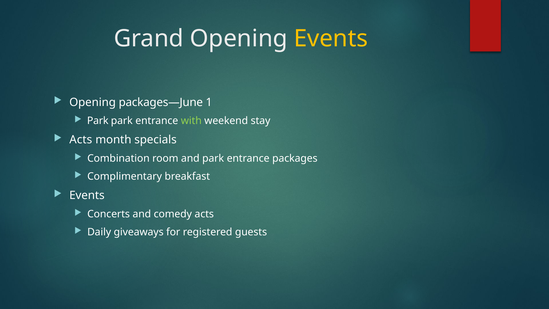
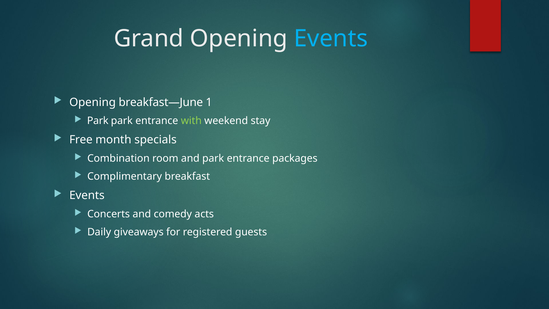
Events colour: yellow -> light blue (331, 39)
packages—June: packages—June -> breakfast—June (161, 102)
Acts: Acts -> Free (81, 140)
